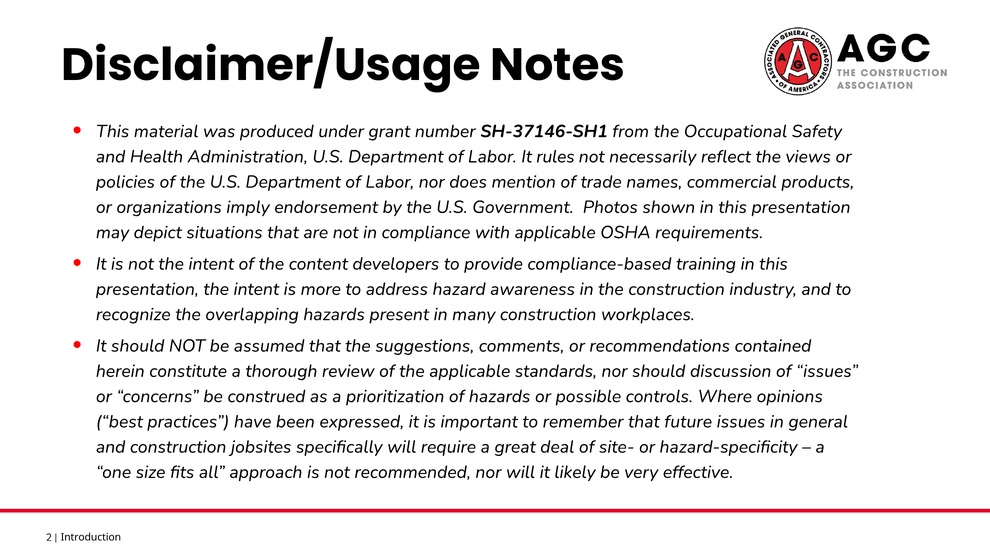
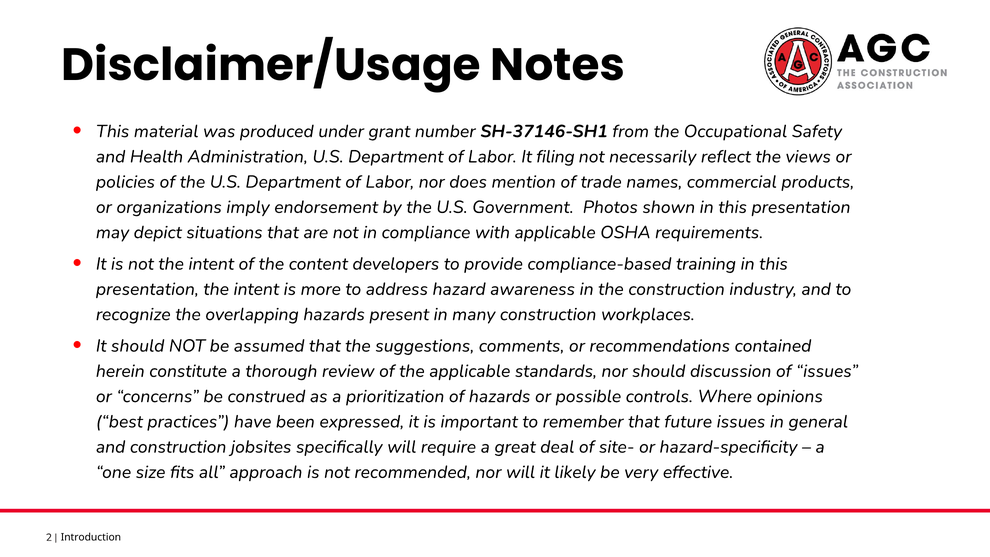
rules: rules -> filing (555, 157)
